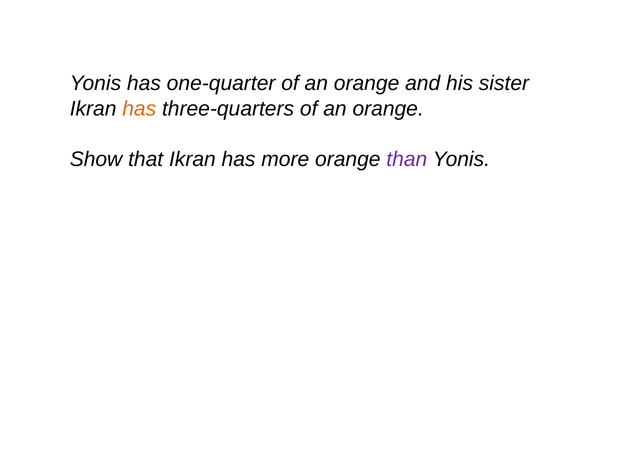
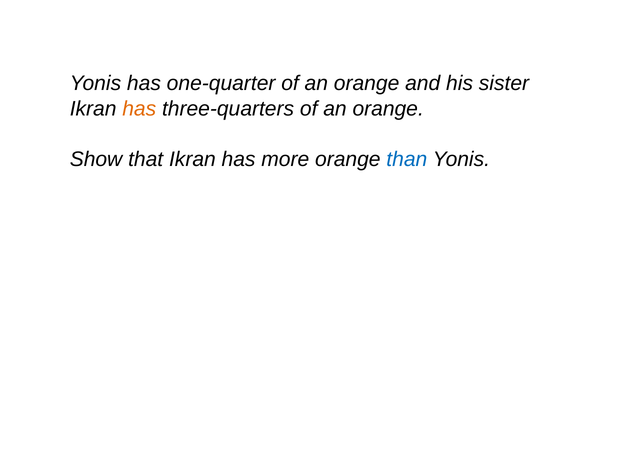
than colour: purple -> blue (407, 159)
